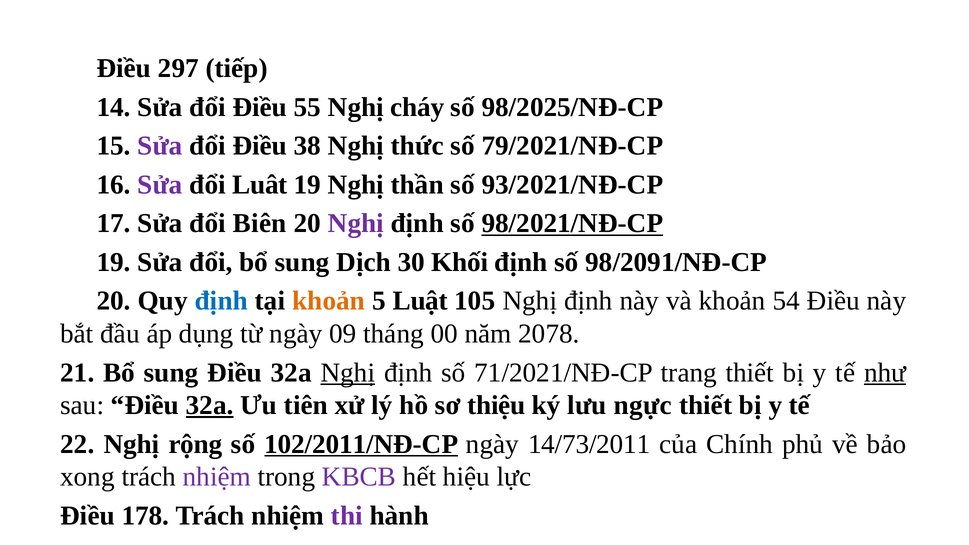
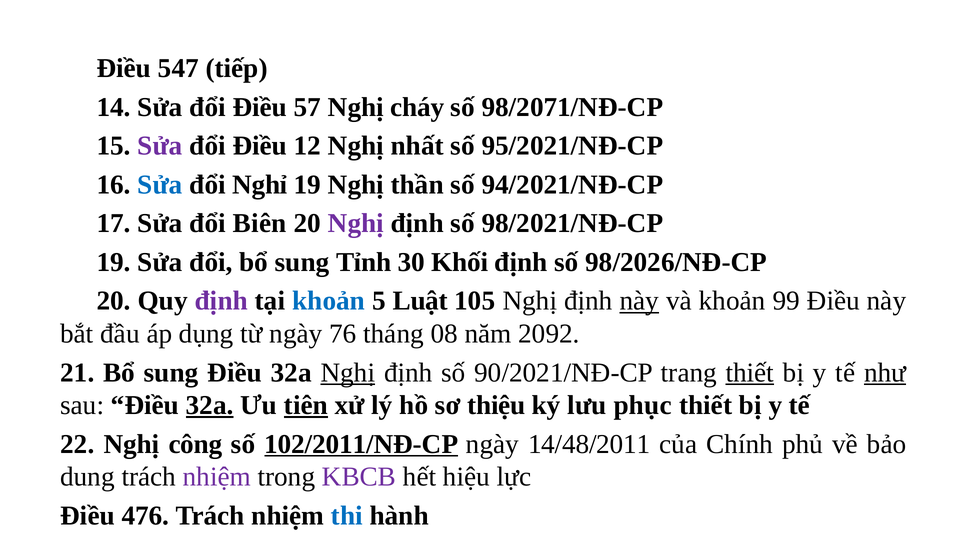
297: 297 -> 547 (178, 68)
55: 55 -> 57 (307, 107)
98/2025/NĐ-CP: 98/2025/NĐ-CP -> 98/2071/NĐ-CP (572, 107)
38: 38 -> 12 (307, 146)
thức: thức -> nhất (417, 146)
79/2021/NĐ-CP: 79/2021/NĐ-CP -> 95/2021/NĐ-CP (572, 146)
Sửa colour: purple -> blue (160, 185)
Luât: Luât -> Nghỉ (260, 185)
93/2021/NĐ-CP: 93/2021/NĐ-CP -> 94/2021/NĐ-CP (572, 185)
98/2021/NĐ-CP underline: present -> none (572, 223)
Dịch: Dịch -> Tỉnh (364, 262)
98/2091/NĐ-CP: 98/2091/NĐ-CP -> 98/2026/NĐ-CP (676, 262)
định colour: blue -> purple (221, 301)
khoản colour: orange -> blue (329, 301)
này underline: none -> present (639, 301)
54: 54 -> 99 (786, 301)
09: 09 -> 76 (343, 334)
00: 00 -> 08 (444, 334)
2078: 2078 -> 2092 (549, 334)
71/2021/NĐ-CP: 71/2021/NĐ-CP -> 90/2021/NĐ-CP (564, 373)
thiết underline: none -> present (750, 373)
tiên underline: none -> present (306, 405)
ngực: ngực -> phục (643, 405)
rộng: rộng -> công (195, 444)
14/73/2011: 14/73/2011 -> 14/48/2011 (589, 444)
xong: xong -> dung (88, 477)
178: 178 -> 476 (145, 516)
thi colour: purple -> blue (347, 516)
